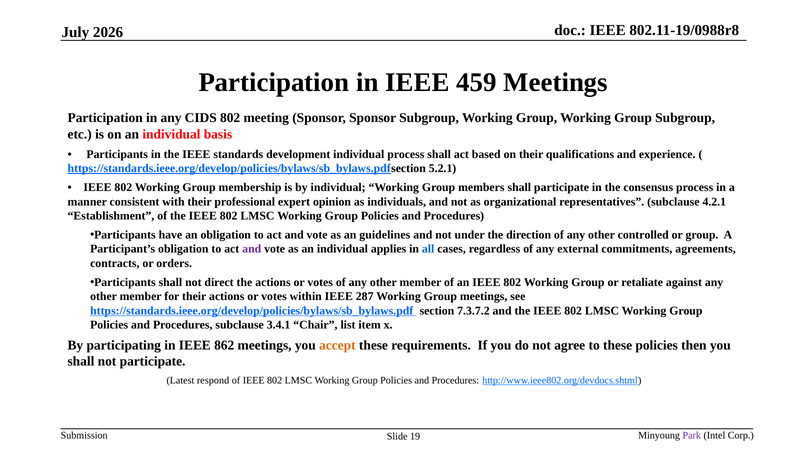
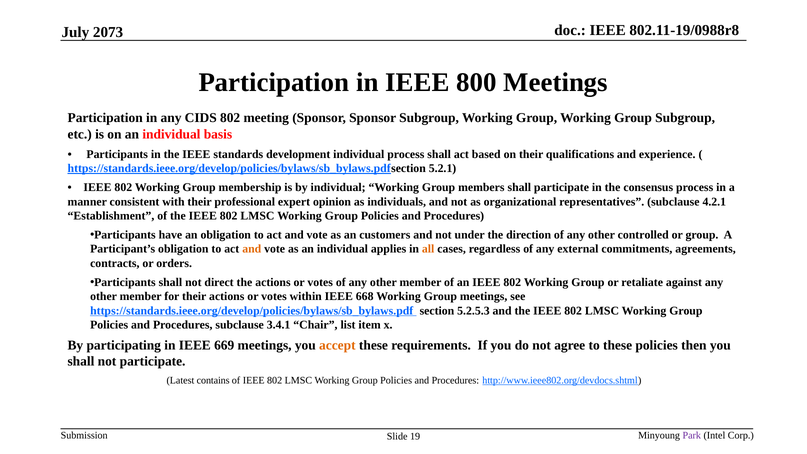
2026: 2026 -> 2073 (108, 32)
459: 459 -> 800 (476, 83)
guidelines: guidelines -> customers (385, 235)
and colour: purple -> orange (252, 249)
all colour: blue -> orange (428, 249)
287: 287 -> 668 (365, 296)
7.3.7.2: 7.3.7.2 -> 5.2.5.3 (473, 311)
862: 862 -> 669 (224, 345)
respond: respond -> contains (213, 380)
